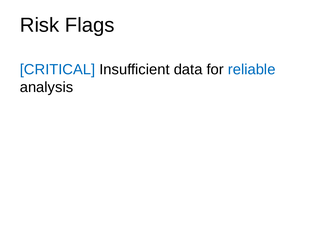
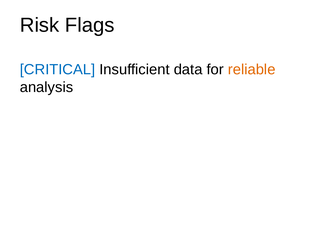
reliable colour: blue -> orange (252, 70)
